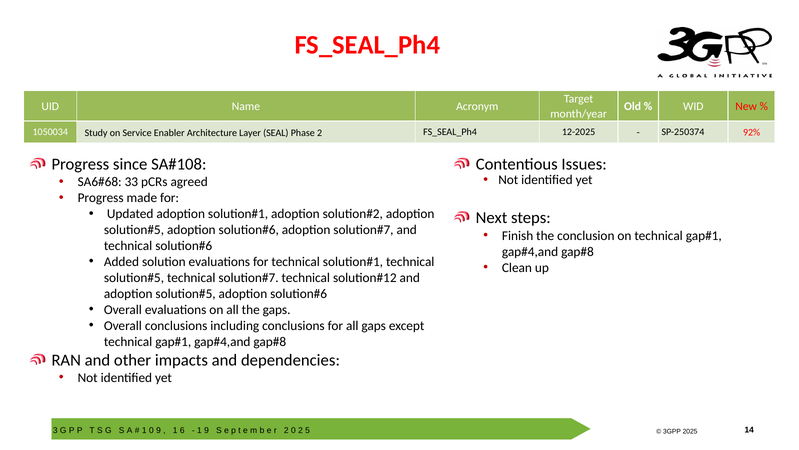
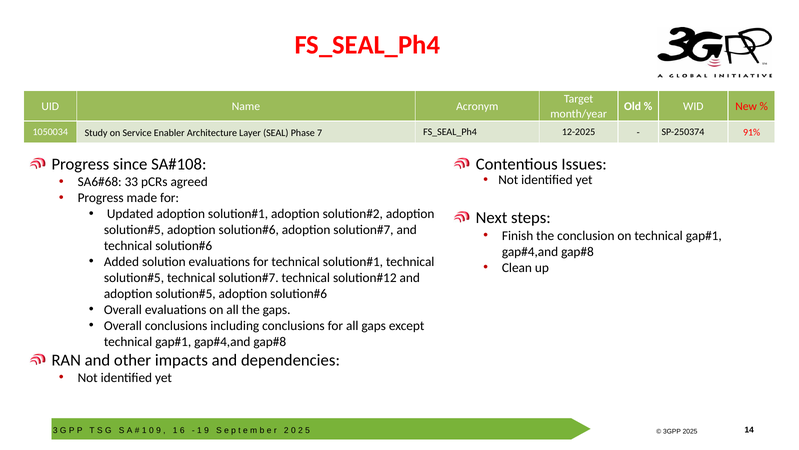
Phase 2: 2 -> 7 (320, 133)
92%: 92% -> 91% (752, 132)
